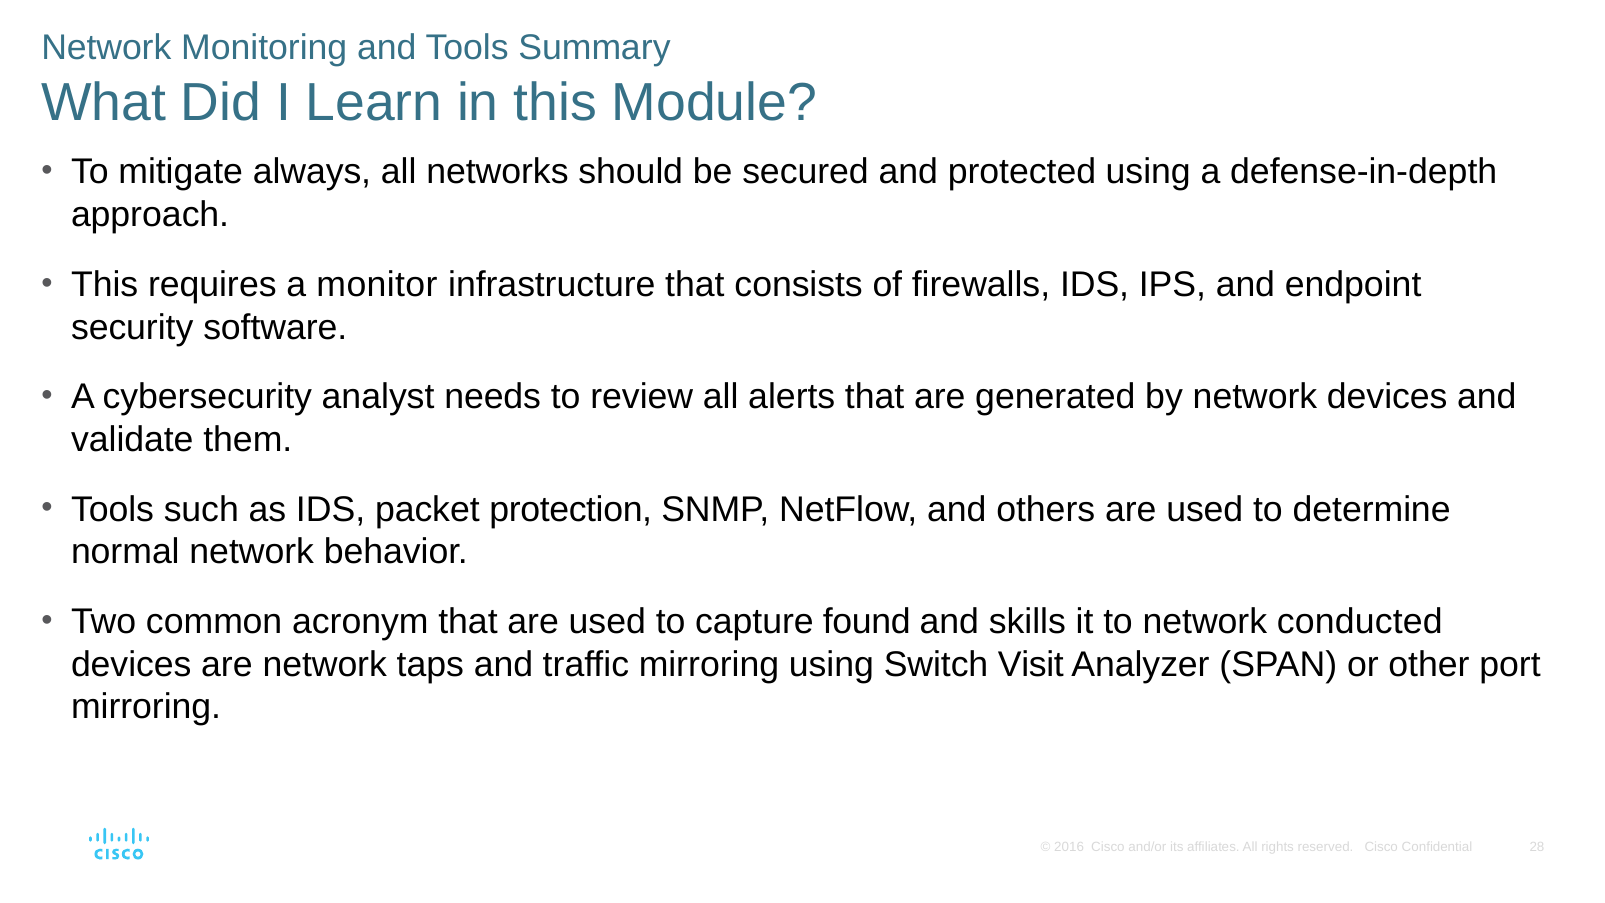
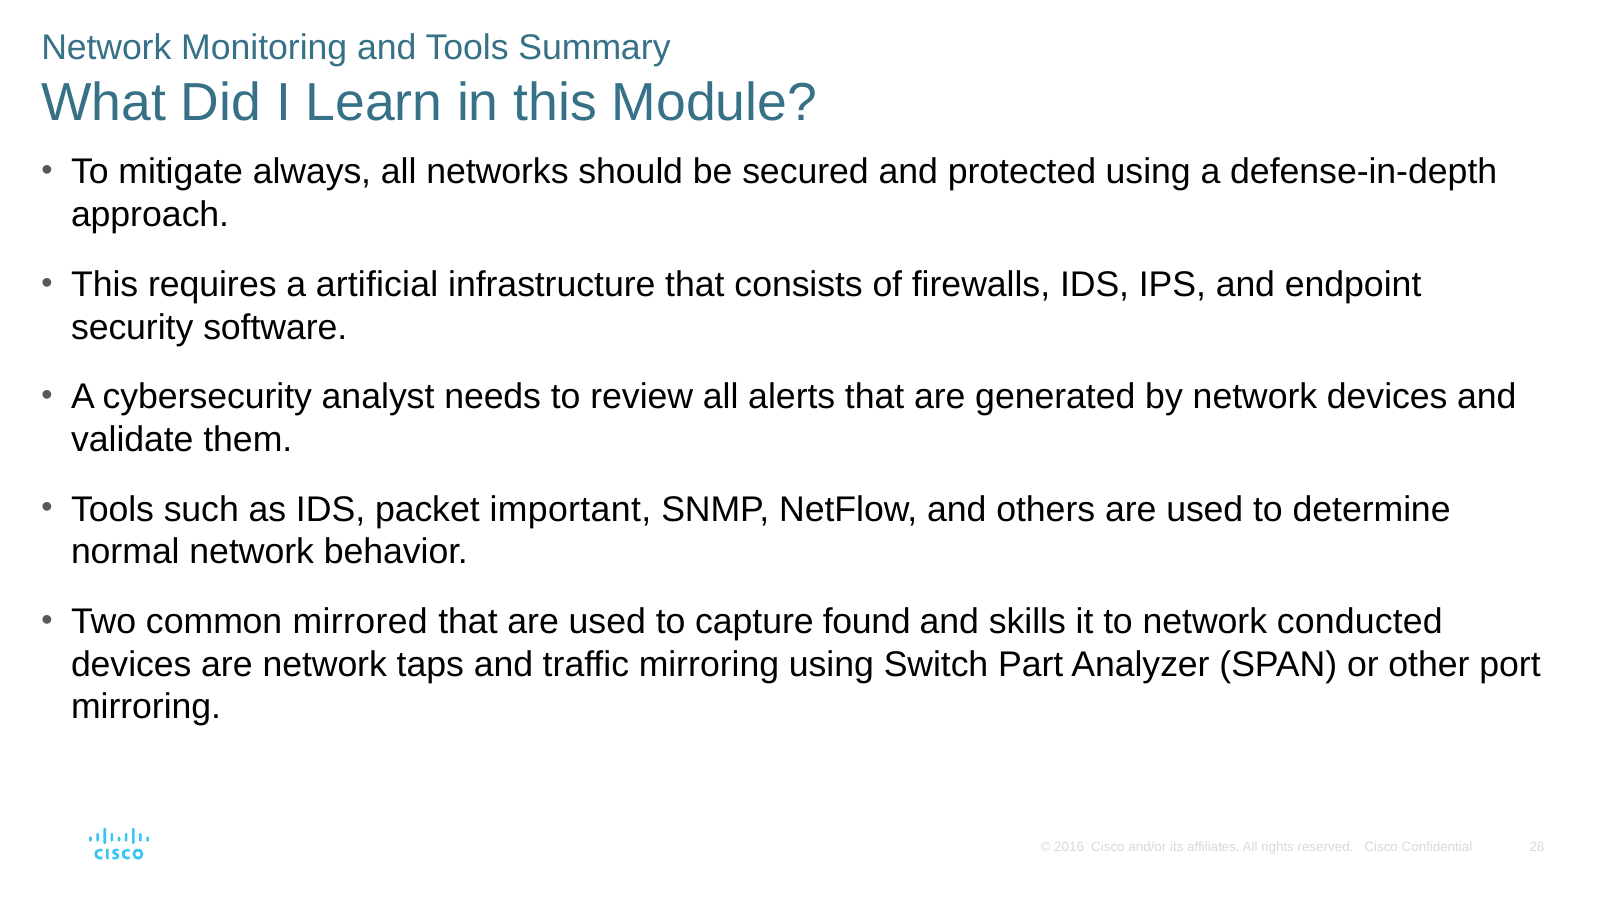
monitor: monitor -> artificial (377, 284)
protection: protection -> important (570, 509)
acronym: acronym -> mirrored (360, 622)
Visit: Visit -> Part (1031, 664)
